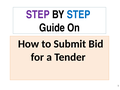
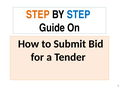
STEP colour: purple -> orange (38, 15)
